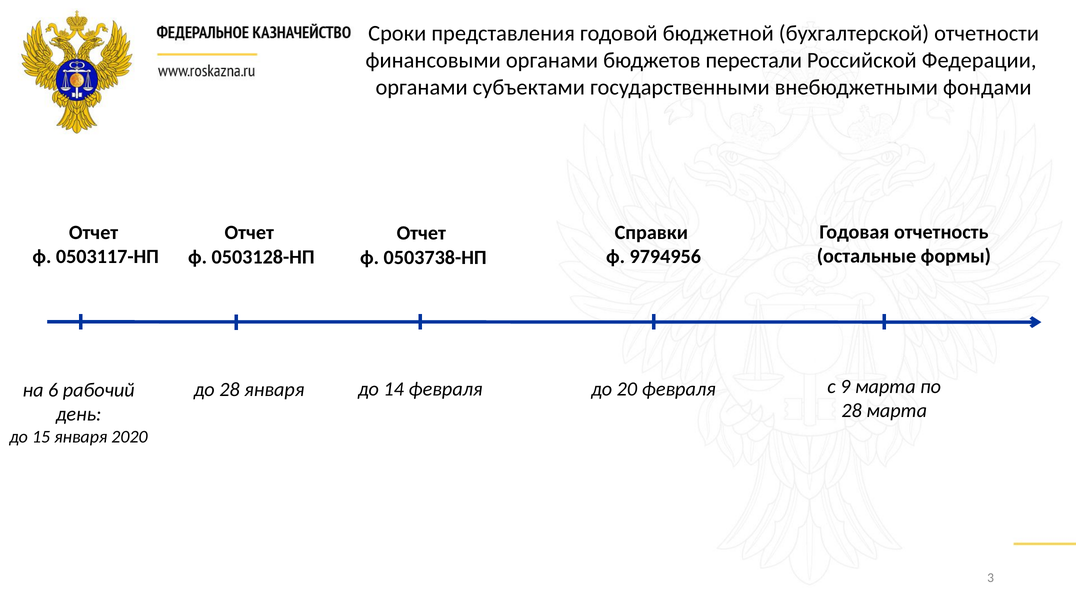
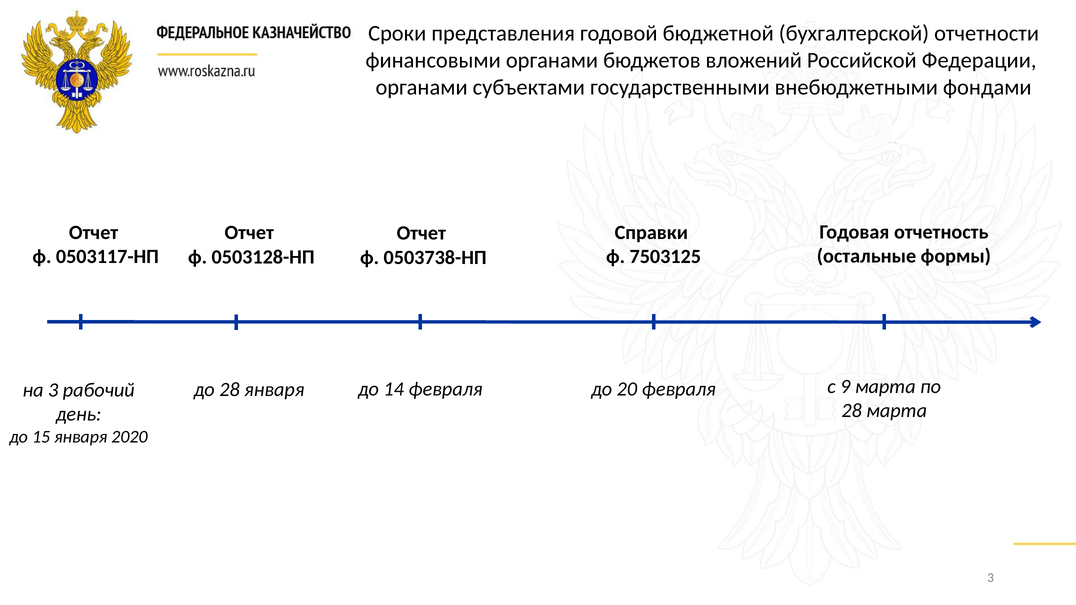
перестали: перестали -> вложений (754, 60)
9794956: 9794956 -> 7503125 (665, 257)
на 6: 6 -> 3 (53, 390)
